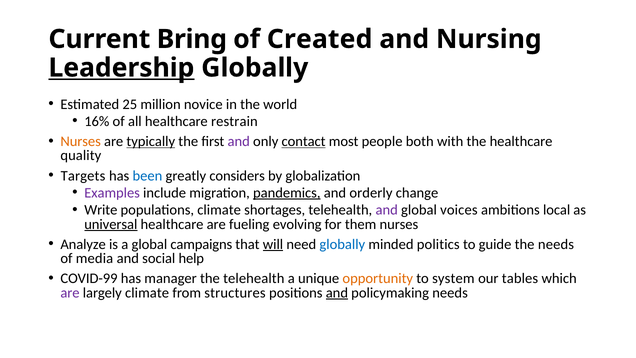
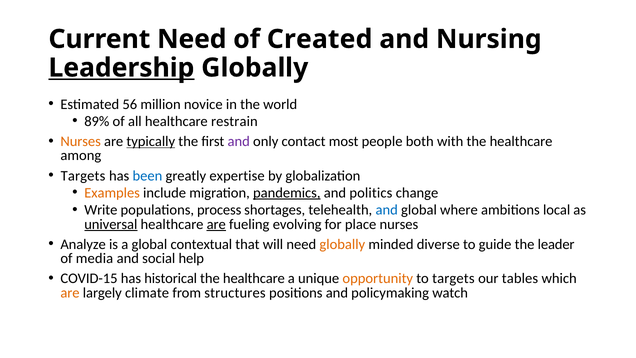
Current Bring: Bring -> Need (192, 39)
25: 25 -> 56 (130, 104)
16%: 16% -> 89% (97, 121)
contact underline: present -> none (304, 141)
quality: quality -> among (81, 156)
considers: considers -> expertise (237, 176)
Examples colour: purple -> orange (112, 193)
orderly: orderly -> politics (371, 193)
populations climate: climate -> process (219, 210)
and colour: purple -> blue (387, 210)
voices: voices -> where (459, 210)
are underline: none -> present (216, 224)
them: them -> place (361, 224)
campaigns: campaigns -> contextual (201, 244)
will underline: present -> none (273, 244)
globally colour: blue -> orange (342, 244)
politics: politics -> diverse (438, 244)
the needs: needs -> leader (556, 244)
COVID-99: COVID-99 -> COVID-15 (89, 278)
manager: manager -> historical (171, 278)
telehealth: telehealth -> healthcare (254, 278)
to system: system -> targets (453, 278)
are colour: purple -> orange (70, 293)
and underline: present -> none (337, 293)
policymaking needs: needs -> watch (450, 293)
